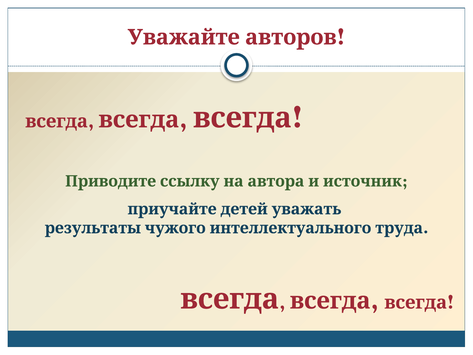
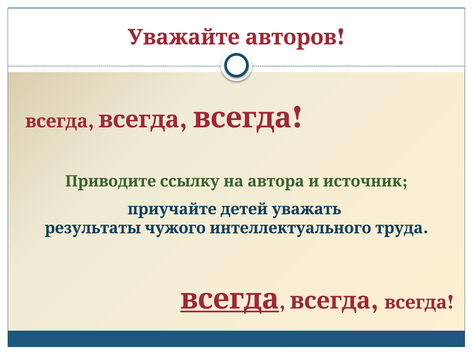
всегда underline: none -> present (230, 299)
